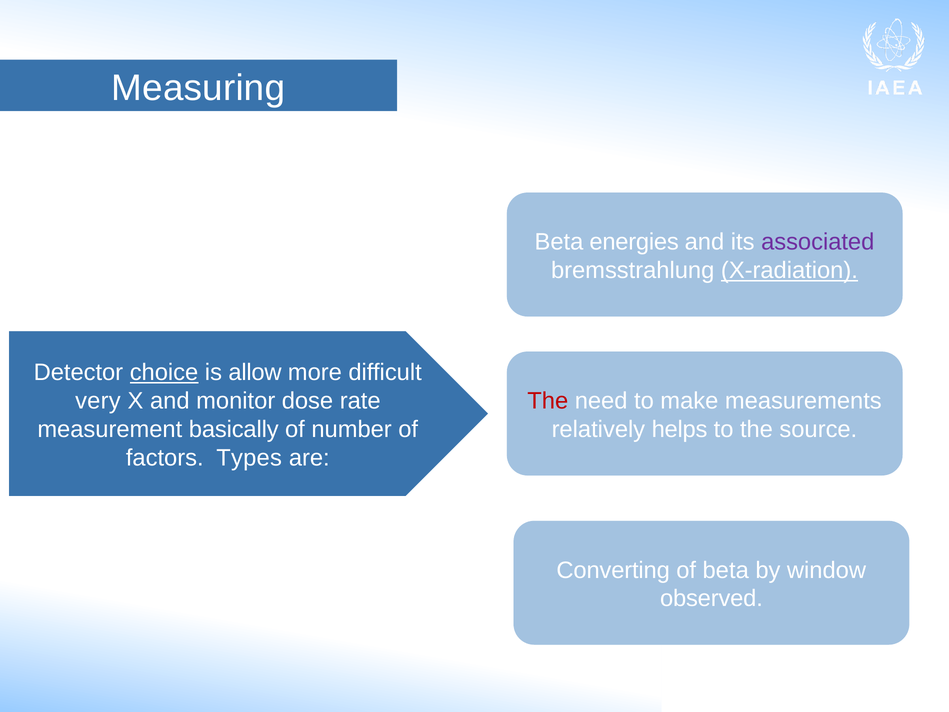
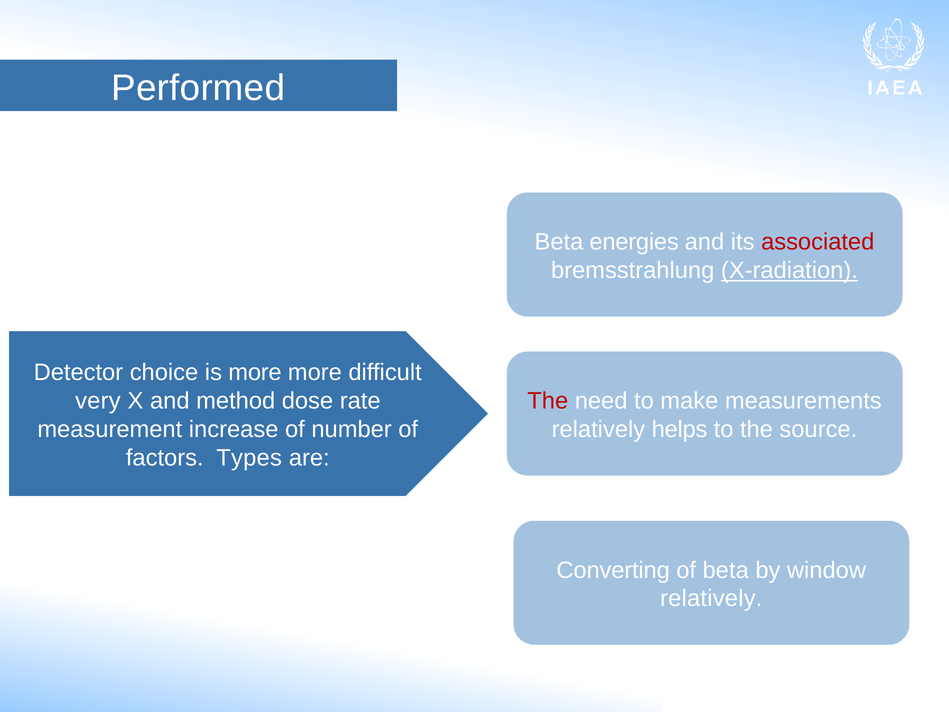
Measuring: Measuring -> Performed (198, 88)
associated colour: purple -> red (818, 242)
choice underline: present -> none (164, 372)
is allow: allow -> more (255, 372)
monitor: monitor -> method (236, 401)
basically: basically -> increase (234, 429)
observed: observed -> relatively (711, 598)
